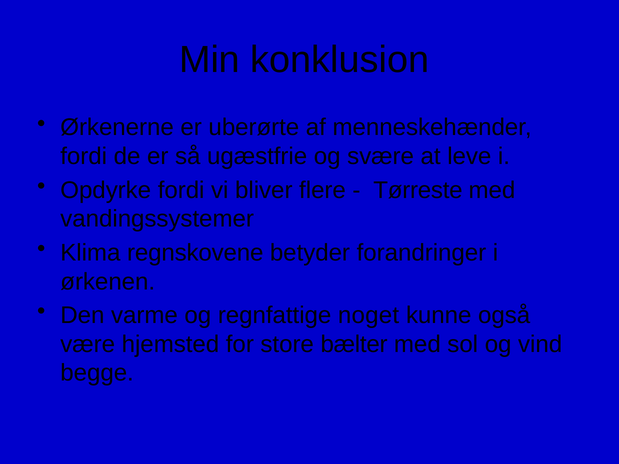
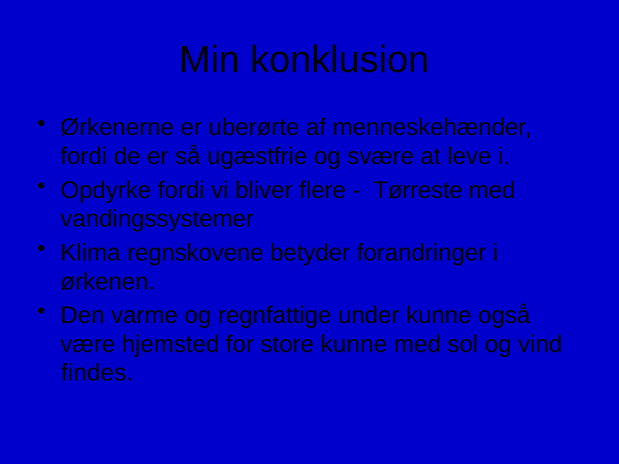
noget: noget -> under (369, 315)
store bælter: bælter -> kunne (354, 344)
begge: begge -> findes (97, 373)
